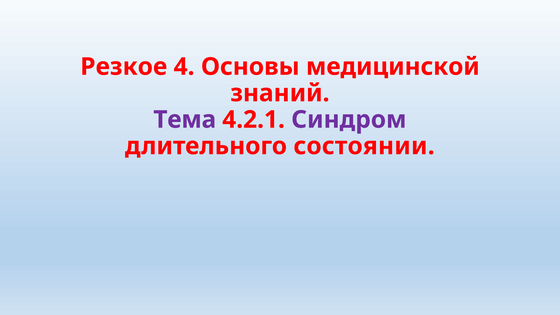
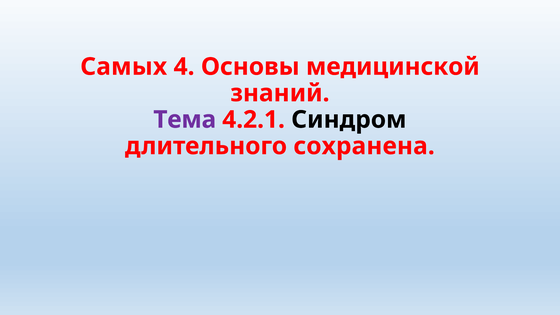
Резкое: Резкое -> Самых (124, 67)
Синдром colour: purple -> black (349, 120)
состоянии: состоянии -> сохранена (364, 146)
